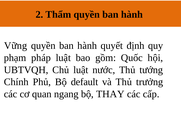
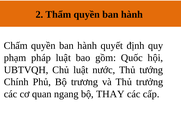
Vững: Vững -> Chấm (16, 46)
default: default -> trương (84, 82)
